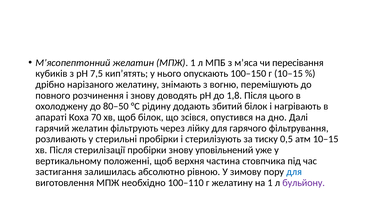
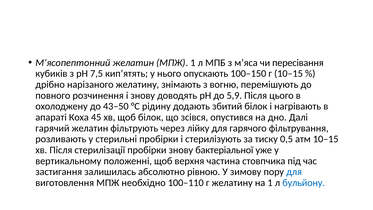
1,8: 1,8 -> 5,9 (234, 95)
80–50: 80–50 -> 43–50 (116, 106)
70: 70 -> 45 (96, 117)
уповільнений: уповільнений -> бактеріальної (224, 150)
бульйону colour: purple -> blue (304, 183)
